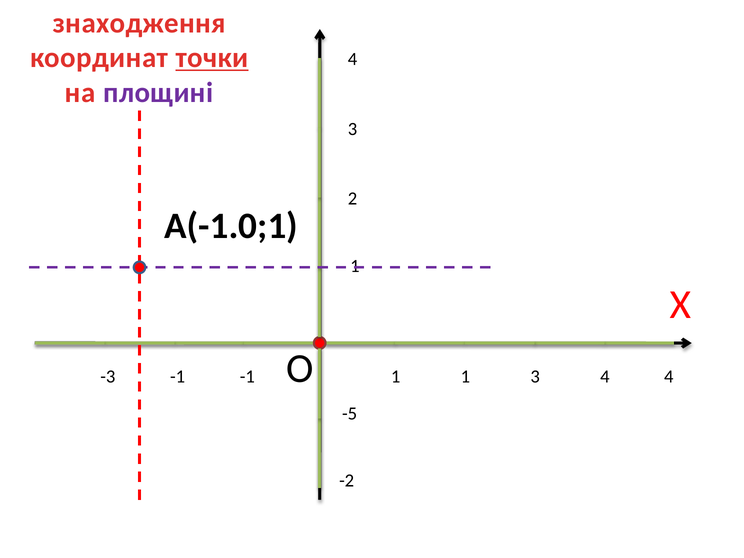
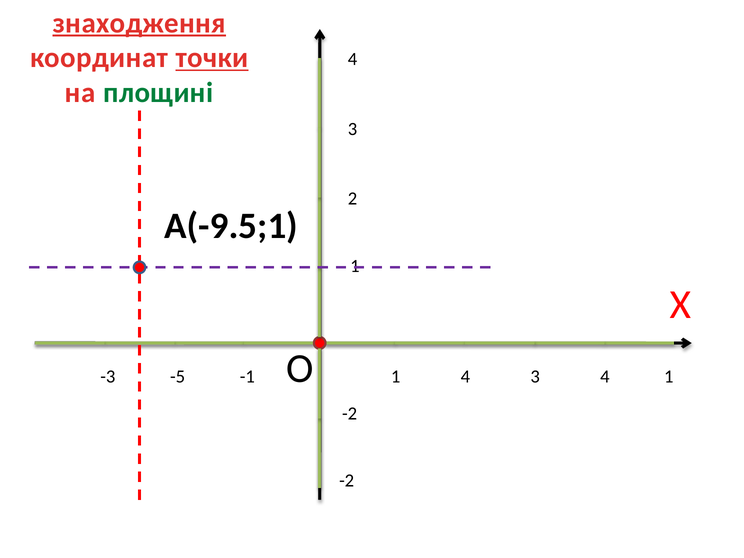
знаходження underline: none -> present (139, 23)
площині colour: purple -> green (158, 93)
А(-1.0;1: А(-1.0;1 -> А(-9.5;1 (231, 226)
О 1 1: 1 -> 4 (465, 376)
4: 4 -> 1 (669, 376)
-1: -1 -> -5 (178, 376)
-5: -5 -> -2 (350, 414)
